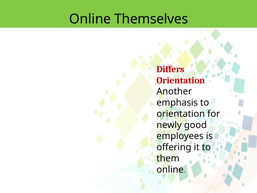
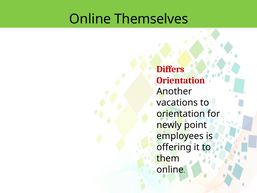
emphasis: emphasis -> vacations (177, 103)
good: good -> point (195, 125)
